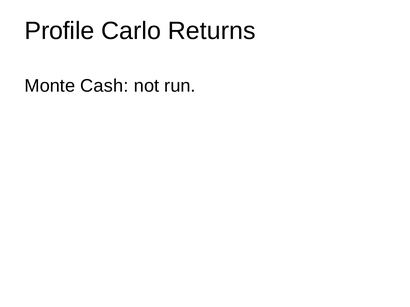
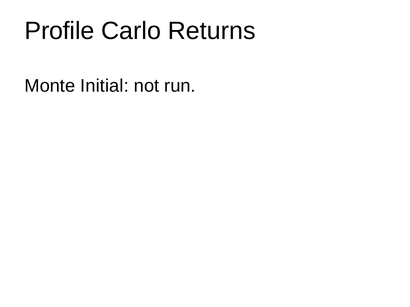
Cash: Cash -> Initial (104, 86)
